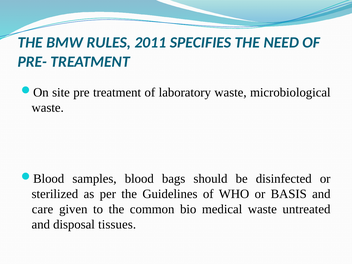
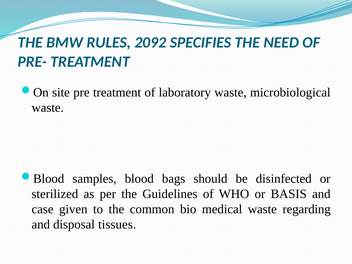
2011: 2011 -> 2092 (150, 43)
care: care -> case (43, 209)
untreated: untreated -> regarding (307, 209)
